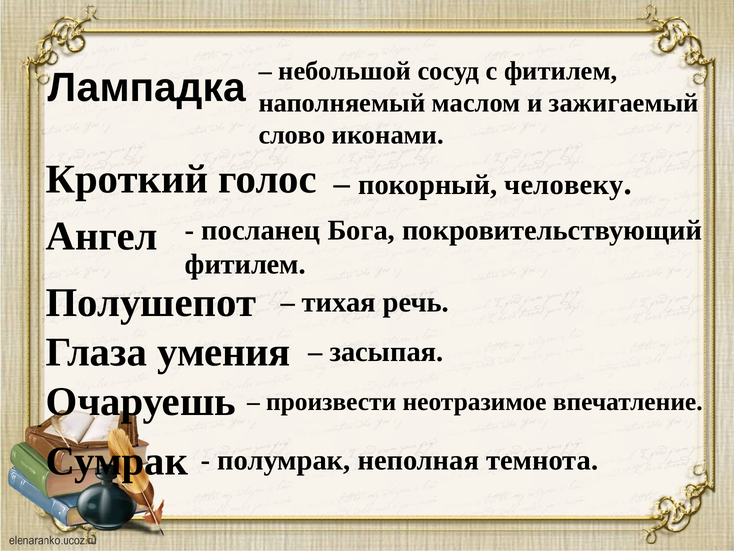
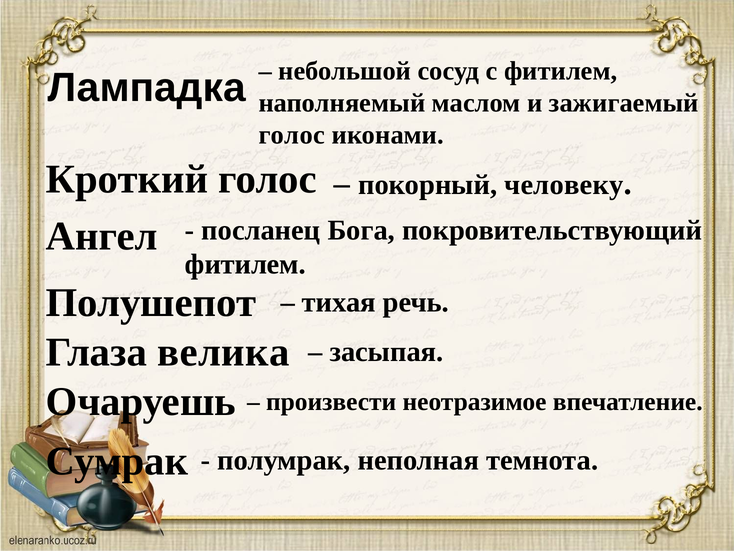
слово: слово -> голос (292, 135)
умения: умения -> велика (223, 352)
